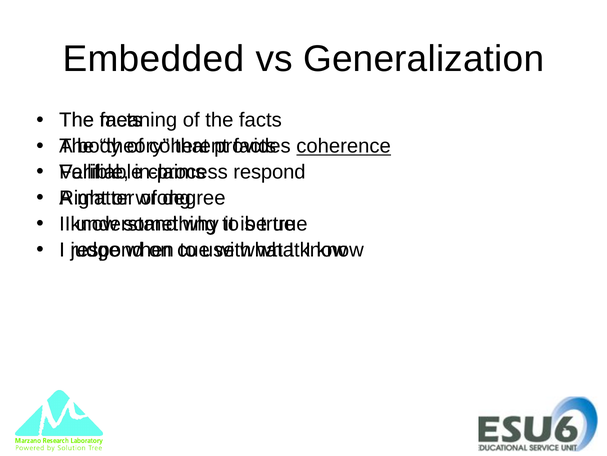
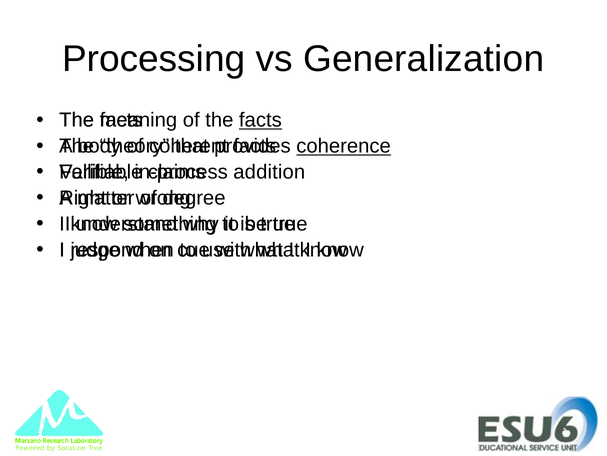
Embedded: Embedded -> Processing (154, 59)
facts underline: none -> present (260, 120)
respond: respond -> addition (269, 172)
